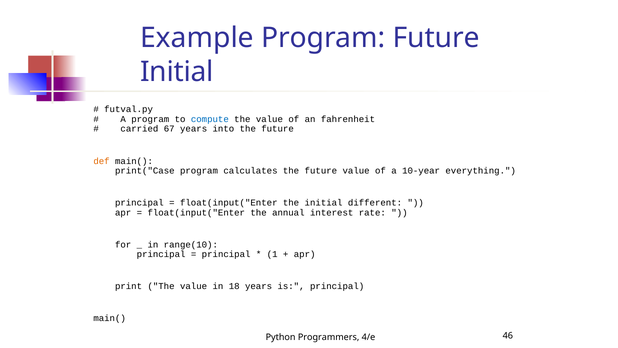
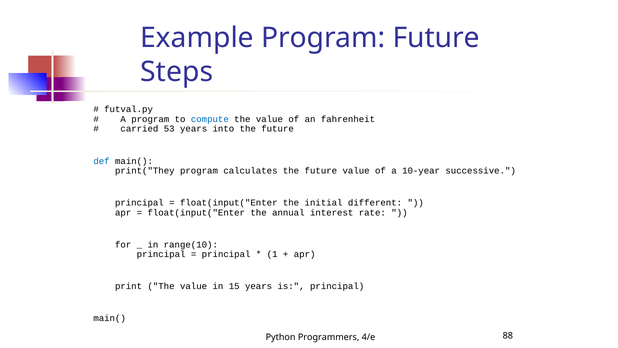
Initial: Initial -> Steps (177, 72)
67: 67 -> 53 (169, 129)
def colour: orange -> blue (102, 161)
print("Case: print("Case -> print("They (145, 171)
everything: everything -> successive (481, 171)
18: 18 -> 15 (234, 286)
46: 46 -> 88 (508, 335)
